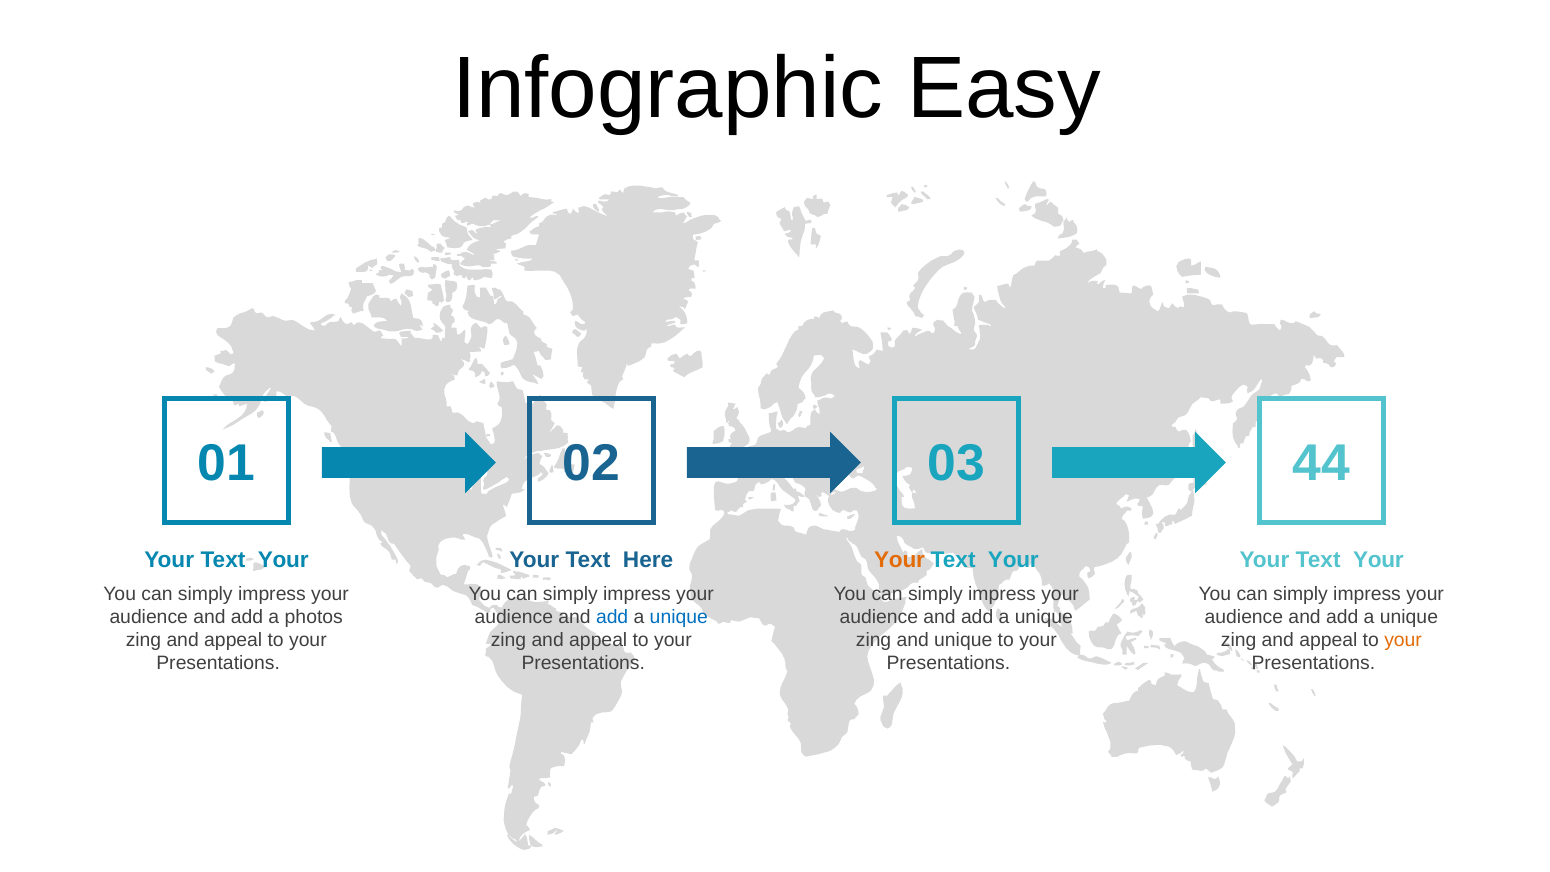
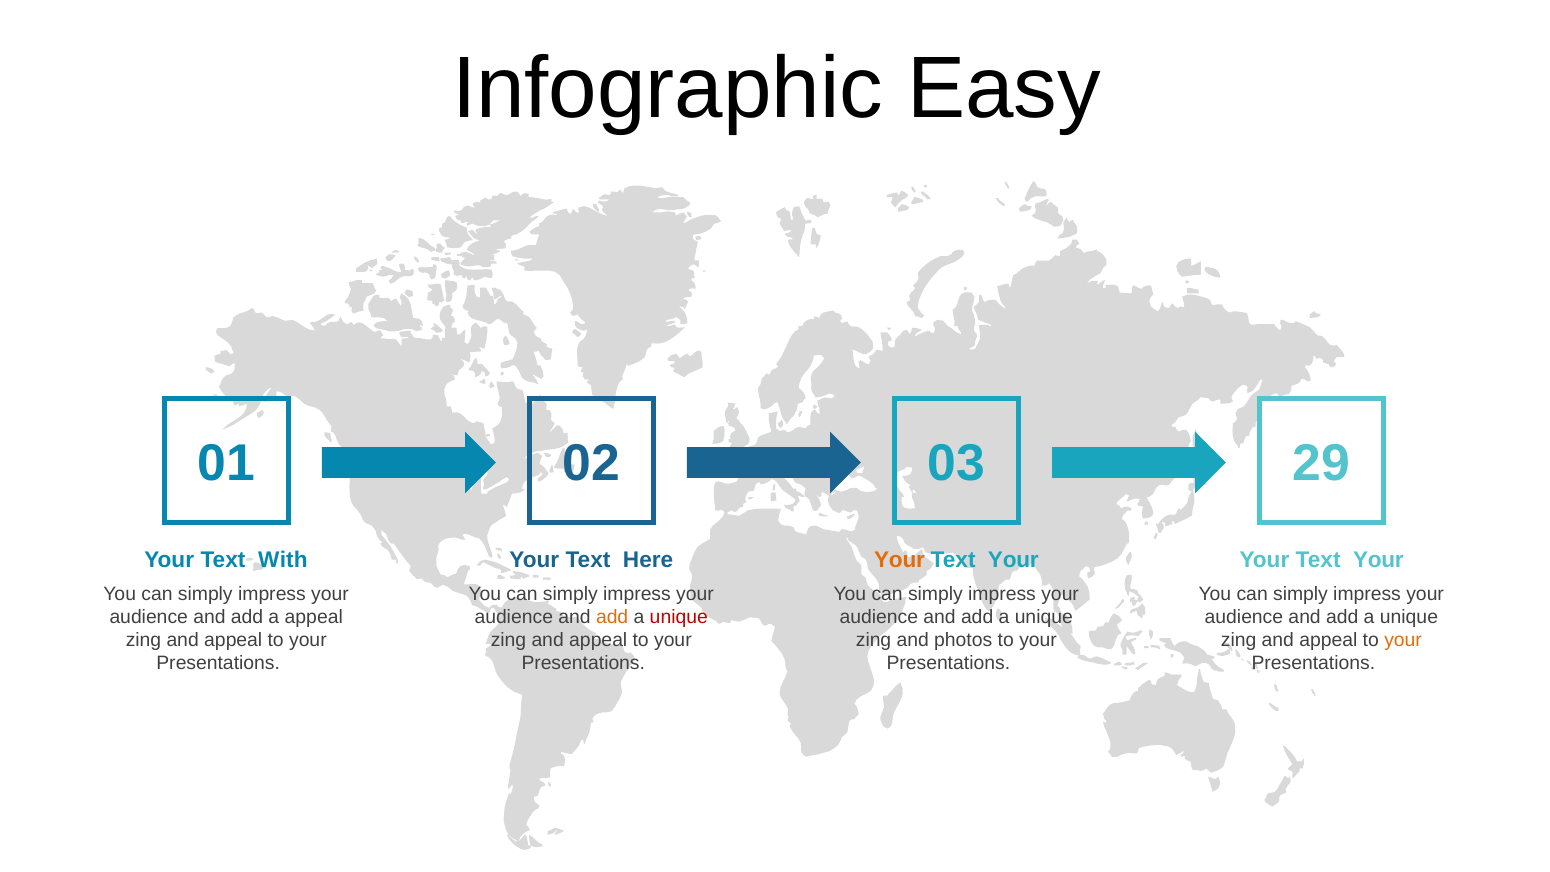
44: 44 -> 29 (1322, 463)
Your: Your -> With (283, 560)
a photos: photos -> appeal (314, 617)
add colour: blue -> orange (612, 617)
unique colour: blue -> red (679, 617)
and unique: unique -> photos (963, 640)
